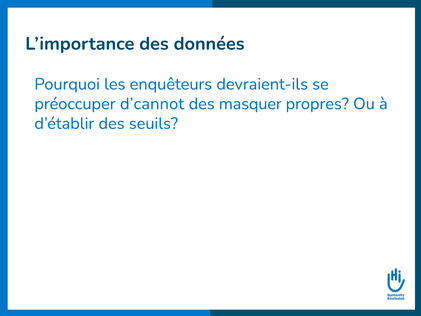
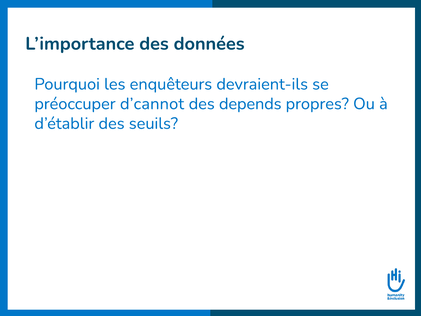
masquer: masquer -> depends (250, 104)
